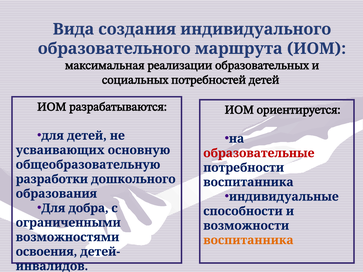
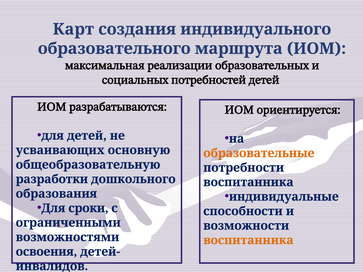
Вида: Вида -> Карт (73, 29)
образовательные colour: red -> orange (259, 153)
добра: добра -> сроки (88, 208)
